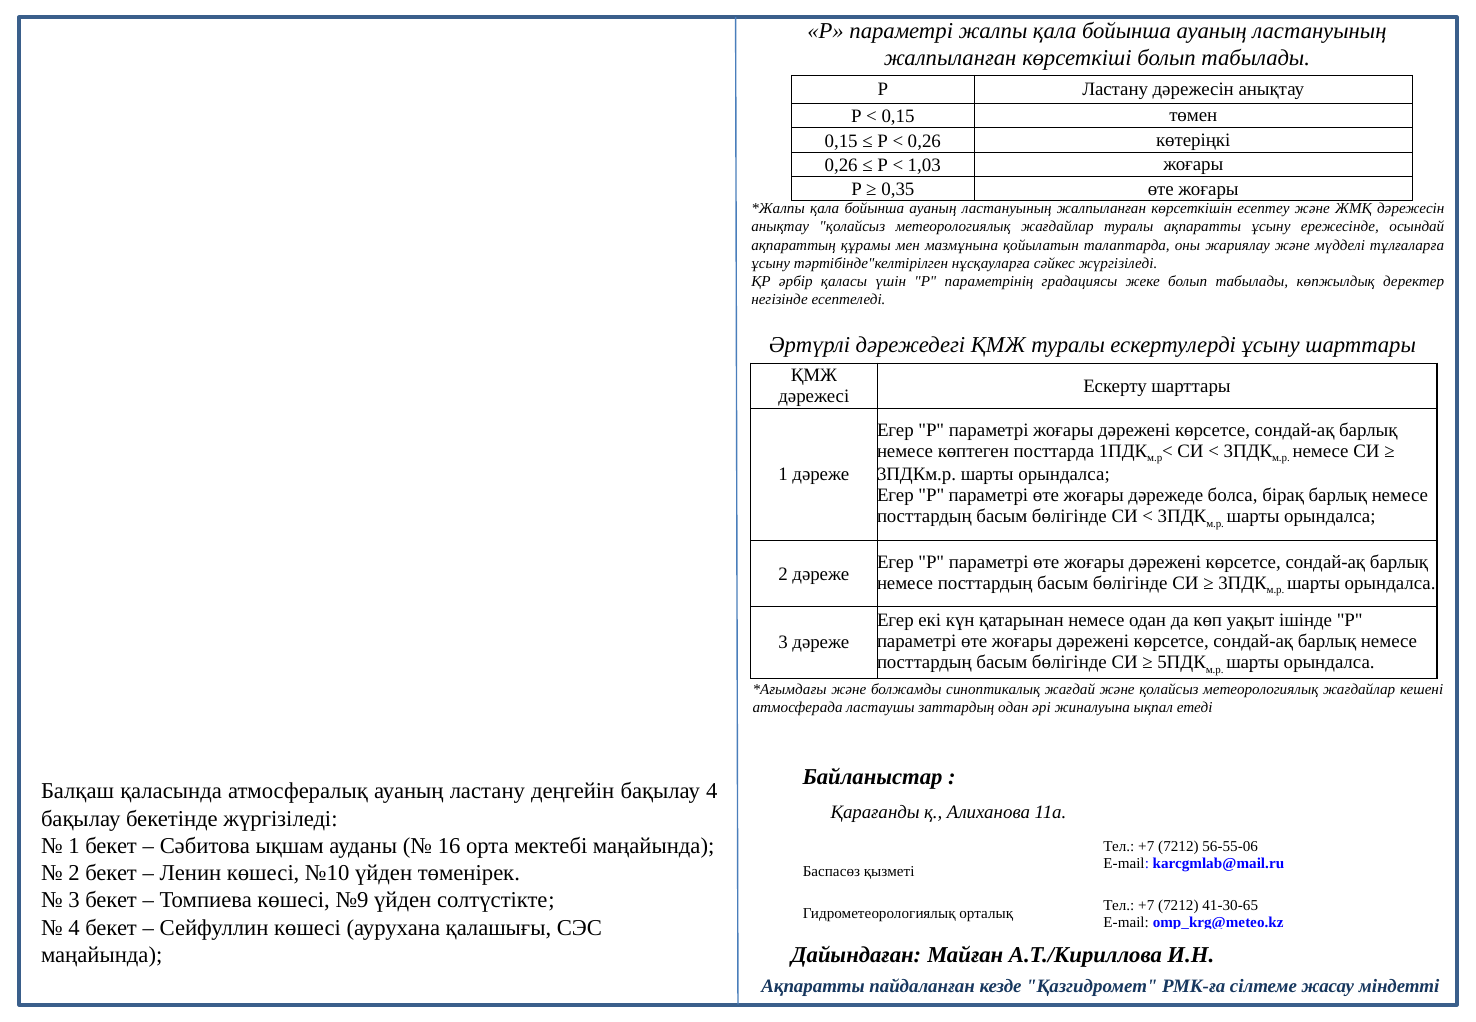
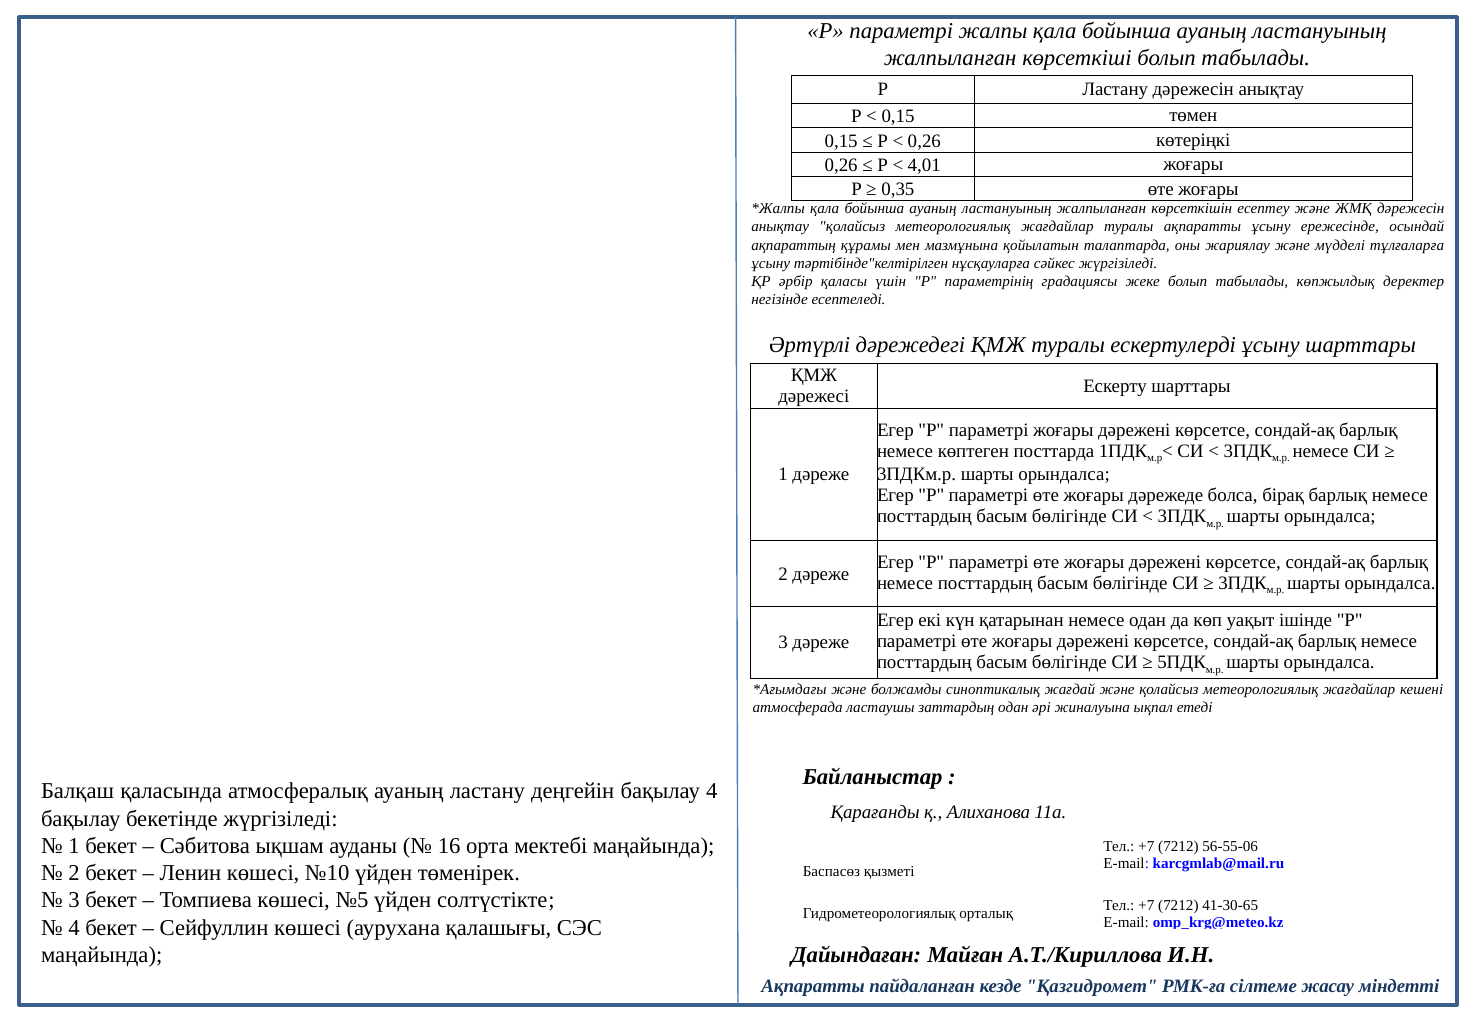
1,03: 1,03 -> 4,01 (924, 165)
№9: №9 -> №5 (352, 900)
